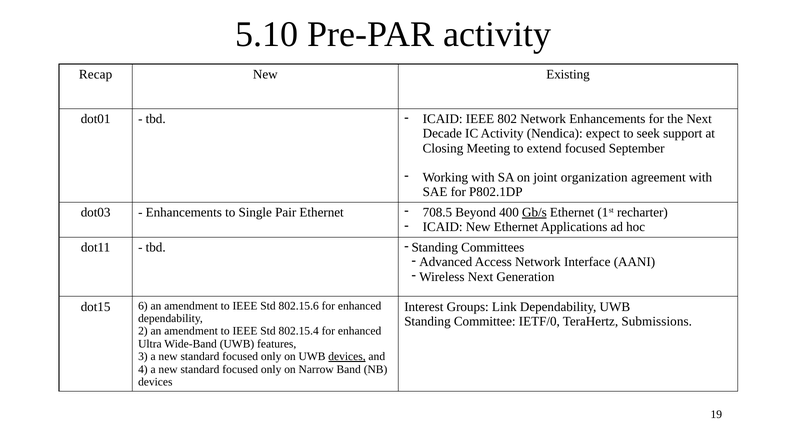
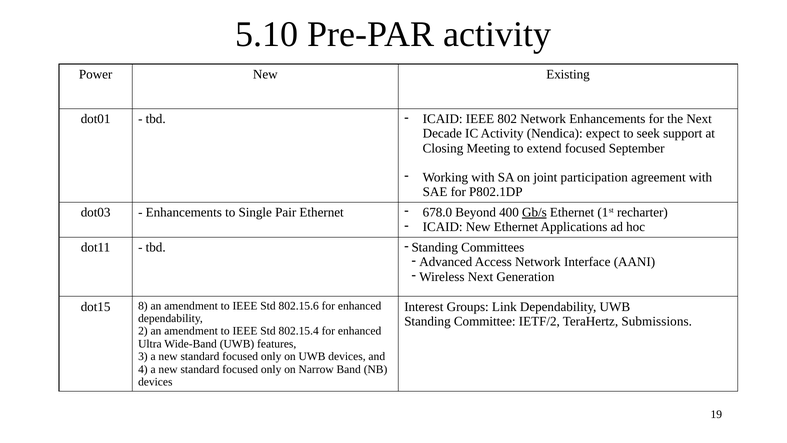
Recap: Recap -> Power (96, 74)
organization: organization -> participation (594, 177)
708.5: 708.5 -> 678.0 (437, 212)
6: 6 -> 8 (143, 306)
IETF/0: IETF/0 -> IETF/2 (539, 321)
devices underline: present -> none (347, 356)
